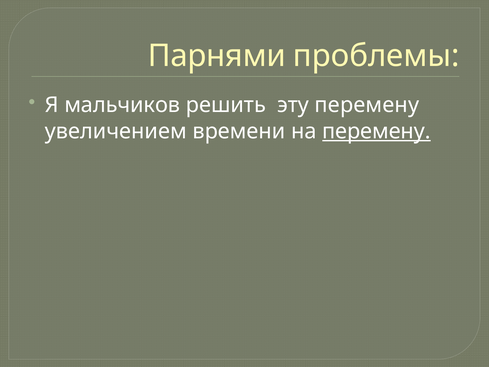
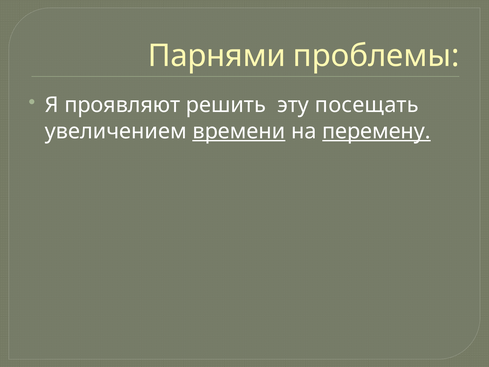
мальчиков: мальчиков -> проявляют (122, 105)
эту перемену: перемену -> посещать (367, 105)
времени underline: none -> present (239, 131)
